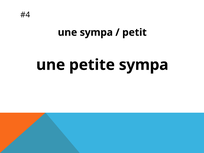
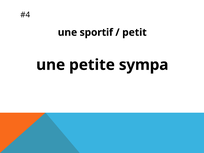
une sympa: sympa -> sportif (96, 32)
